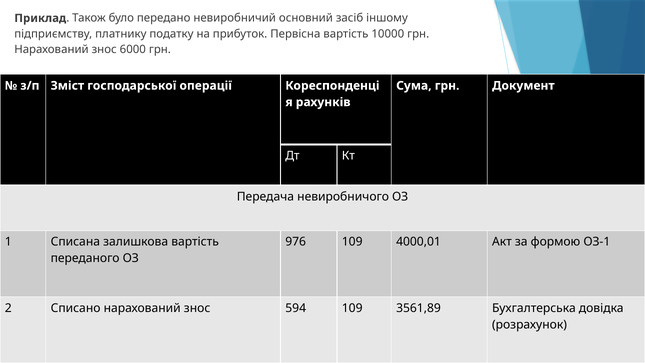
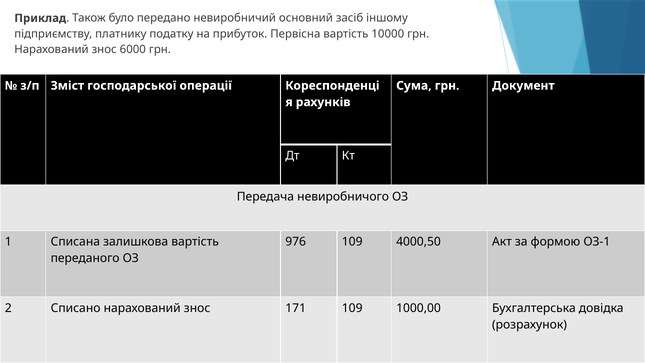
4000,01: 4000,01 -> 4000,50 (418, 242)
594: 594 -> 171 (296, 308)
3561,89: 3561,89 -> 1000,00 (418, 308)
